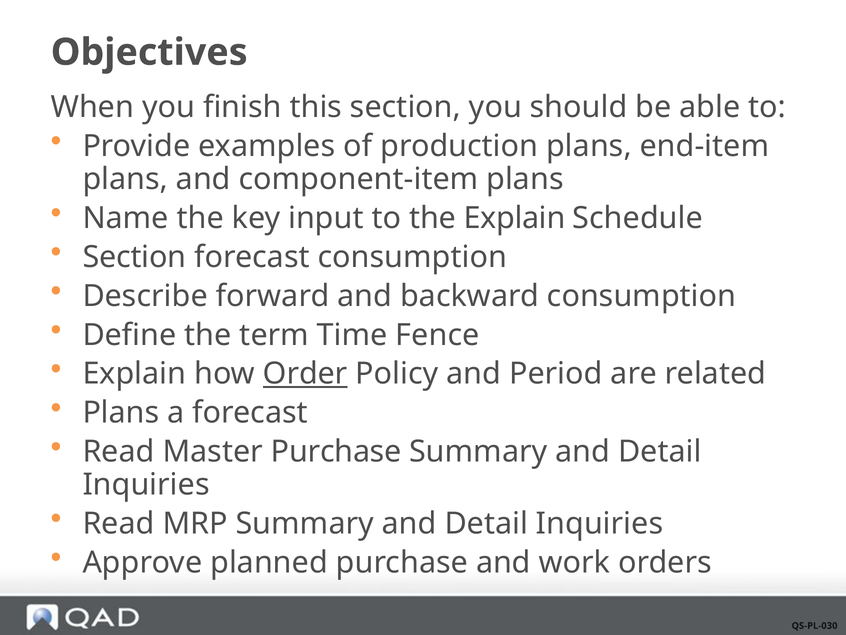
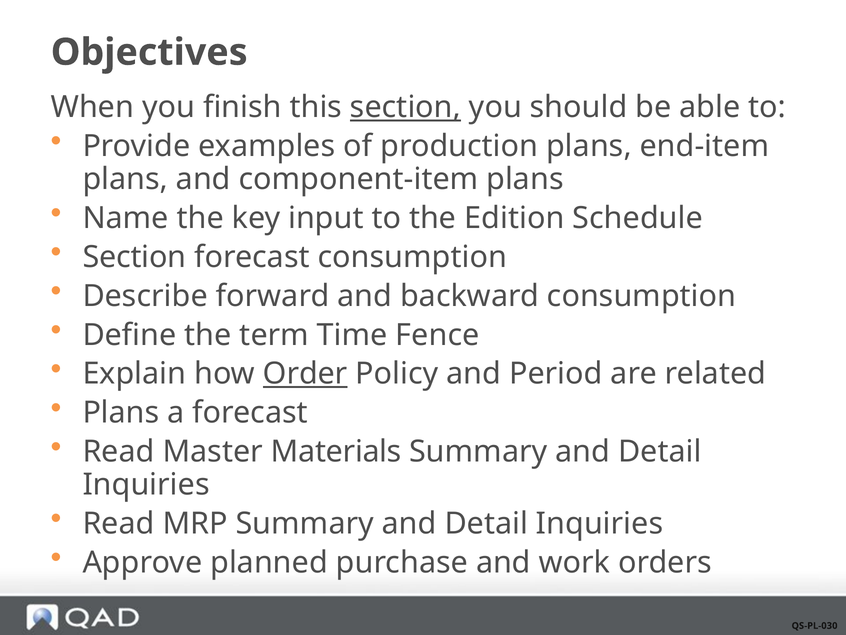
section underline: none -> present (405, 107)
the Explain: Explain -> Edition (514, 218)
Master Purchase: Purchase -> Materials (336, 451)
